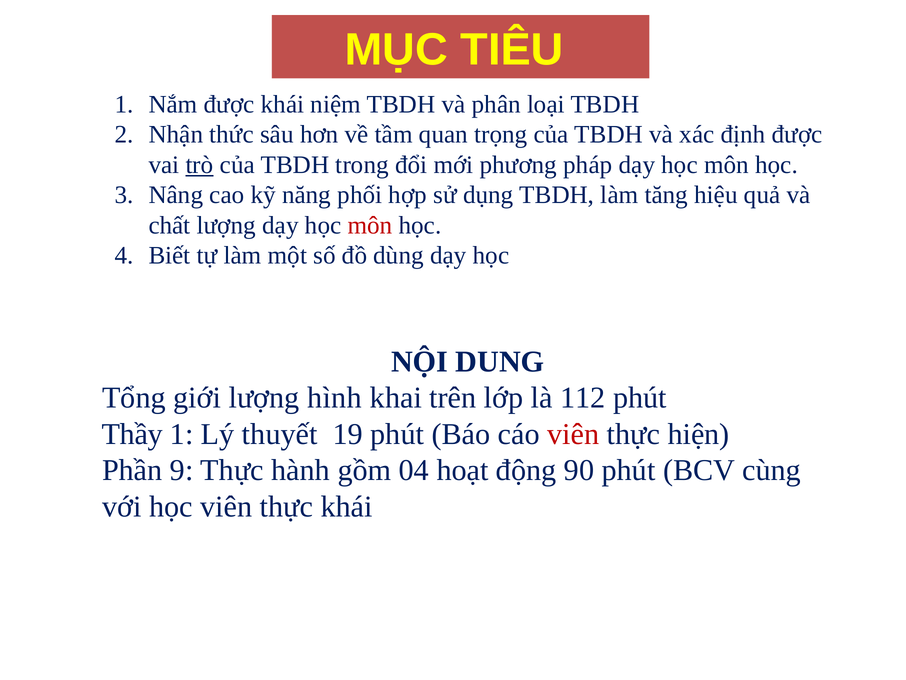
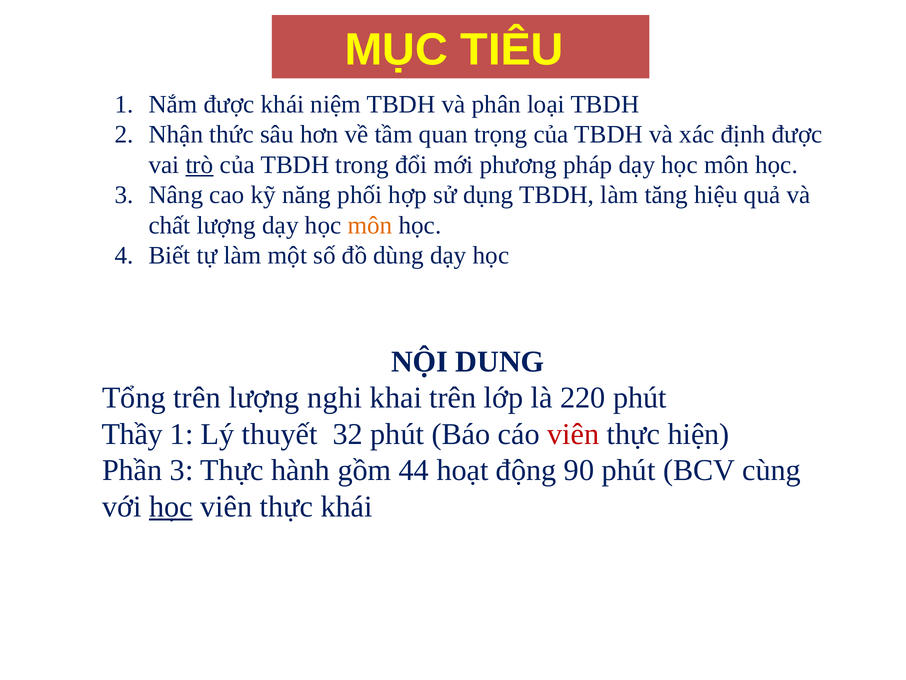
môn colour: red -> orange (370, 225)
Tổng giới: giới -> trên (197, 398)
hình: hình -> nghi (335, 398)
112: 112 -> 220 (583, 398)
19: 19 -> 32 (348, 434)
Phần 9: 9 -> 3 (182, 470)
04: 04 -> 44 (414, 470)
học underline: none -> present (171, 506)
